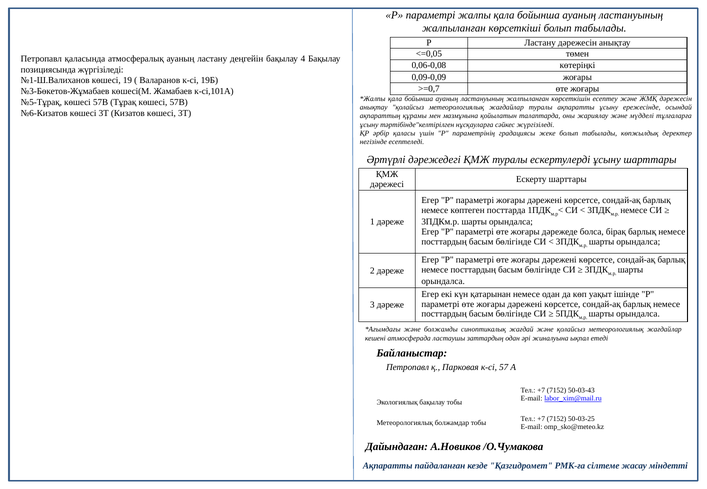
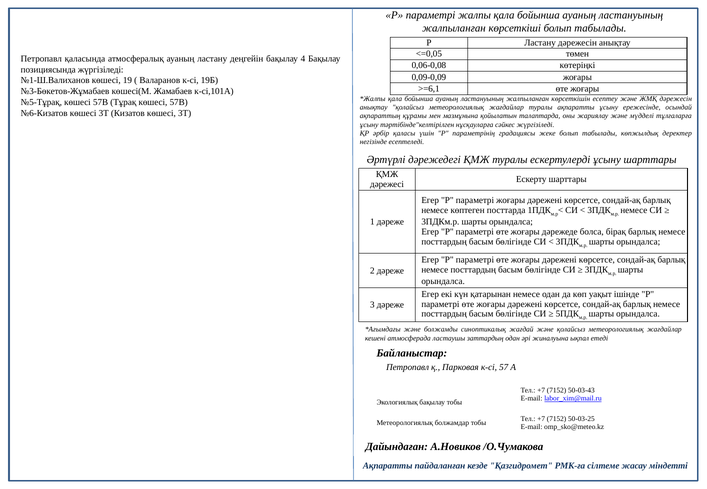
>=0,7: >=0,7 -> >=6,1 (429, 89)
